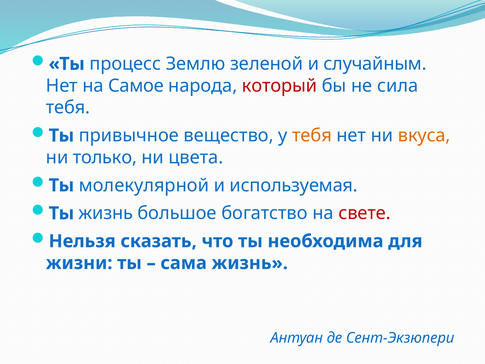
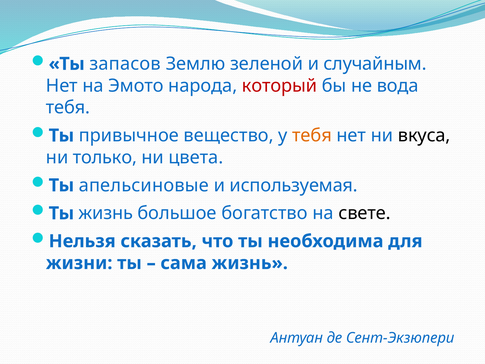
процесс: процесс -> запасов (125, 64)
Самое: Самое -> Эмото (136, 86)
сила: сила -> вода (398, 86)
вкуса colour: orange -> black (424, 135)
молекулярной: молекулярной -> апельсиновые (144, 185)
свете colour: red -> black (365, 213)
